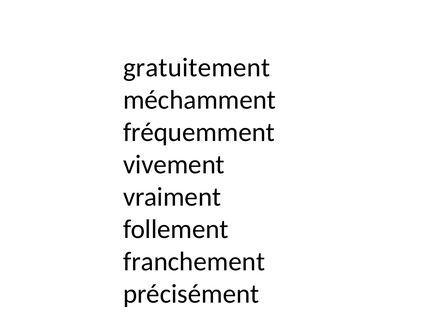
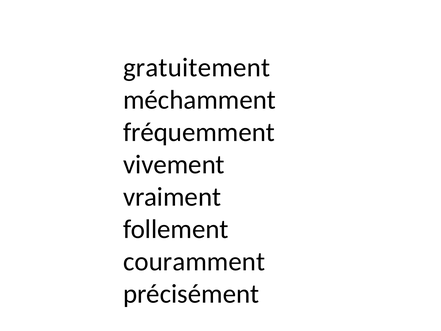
franchement: franchement -> couramment (194, 261)
